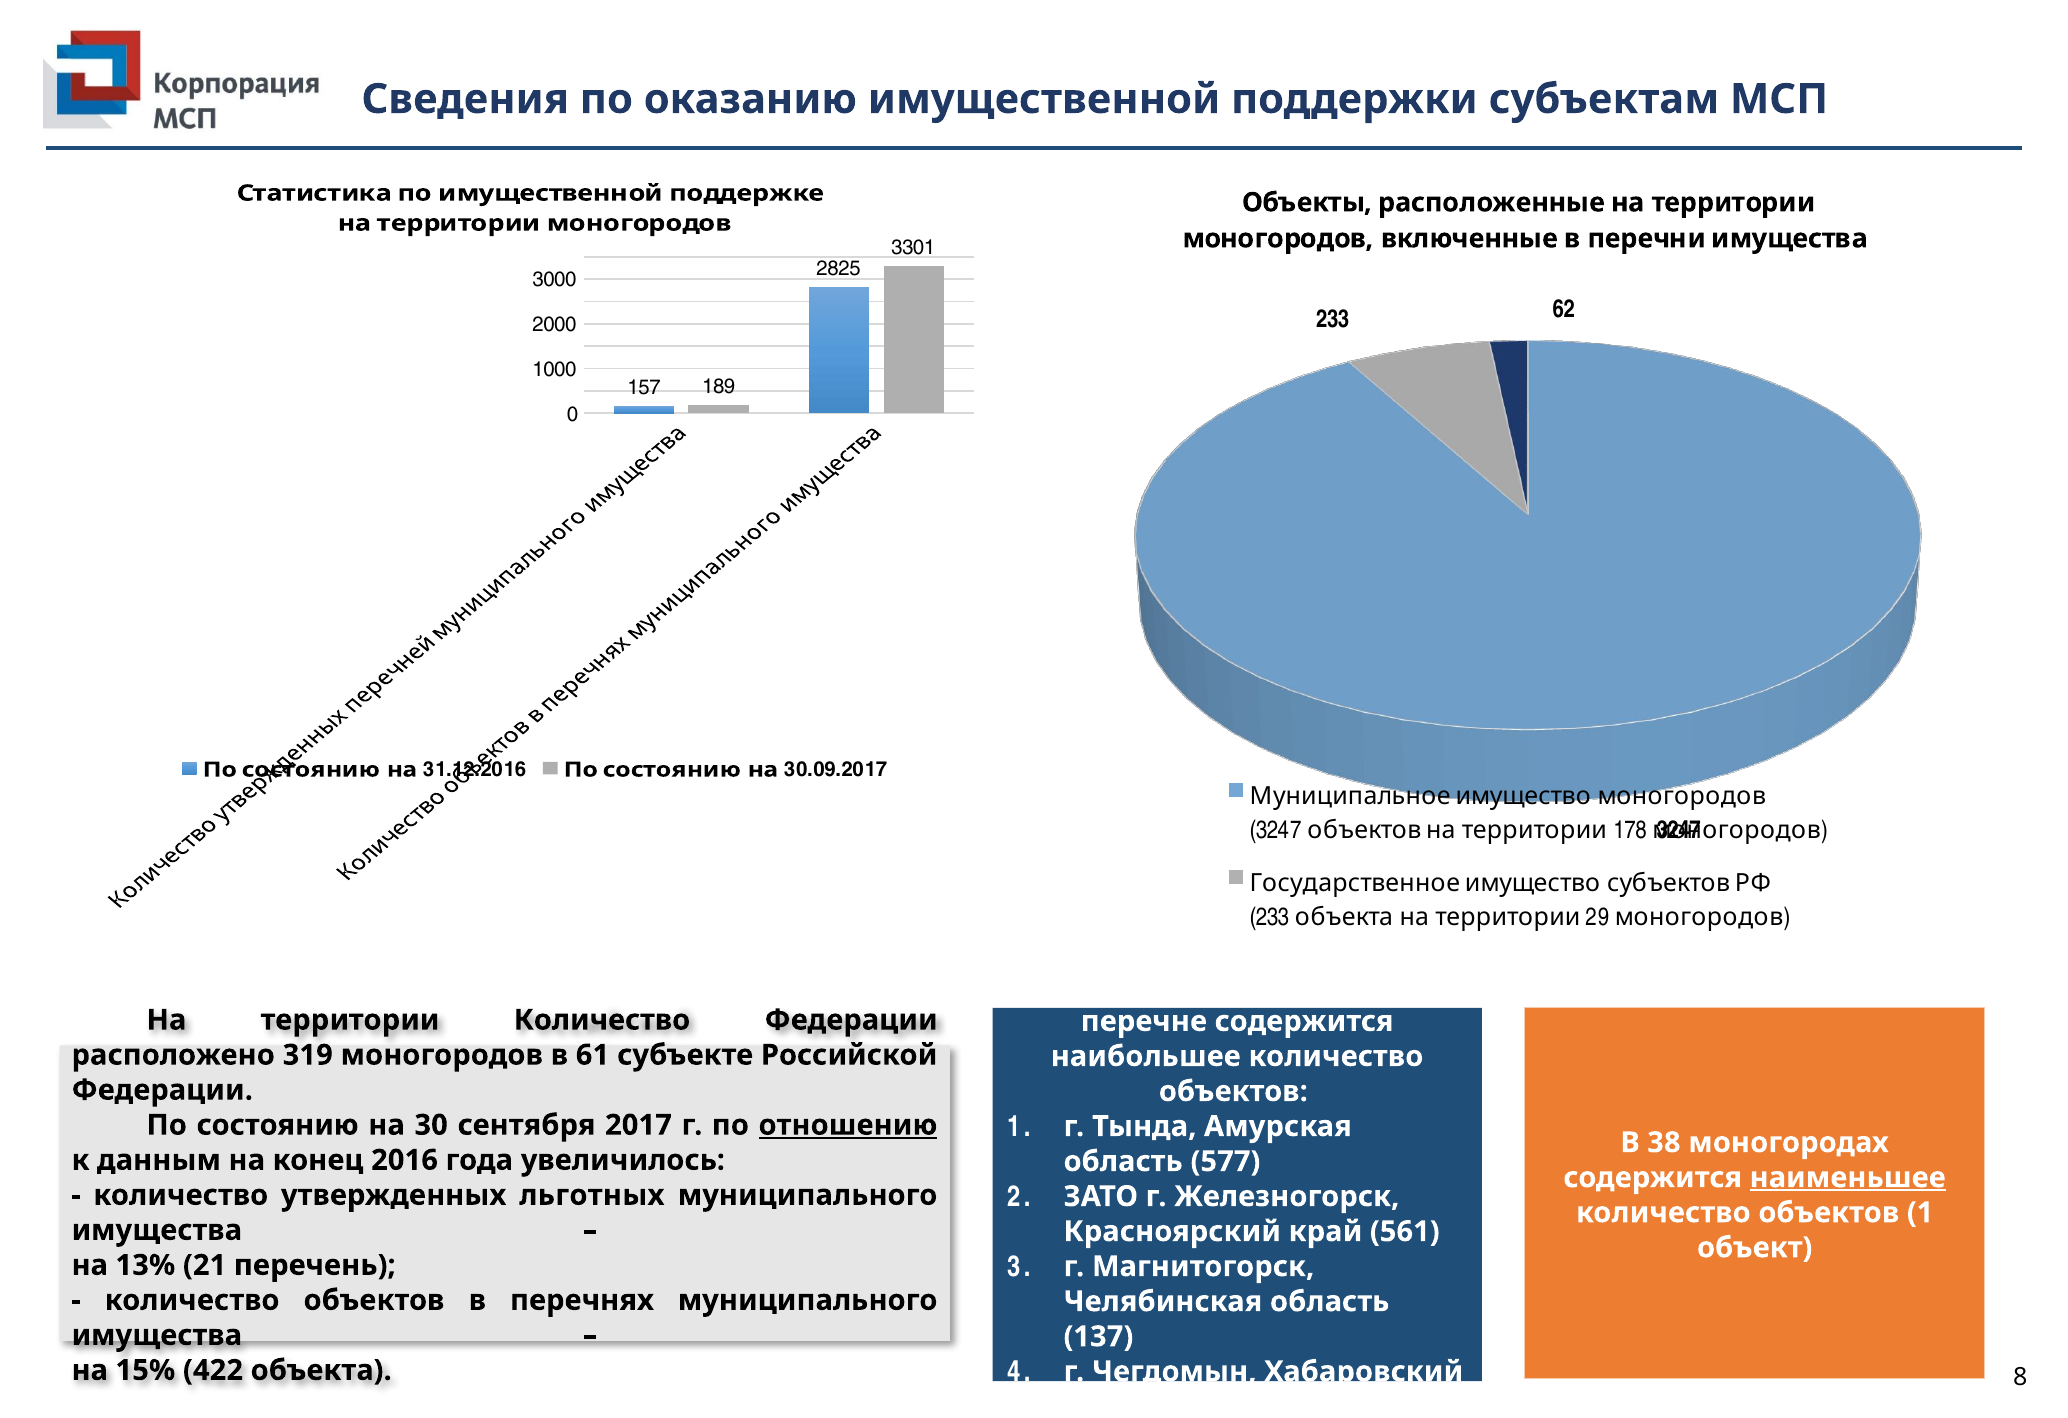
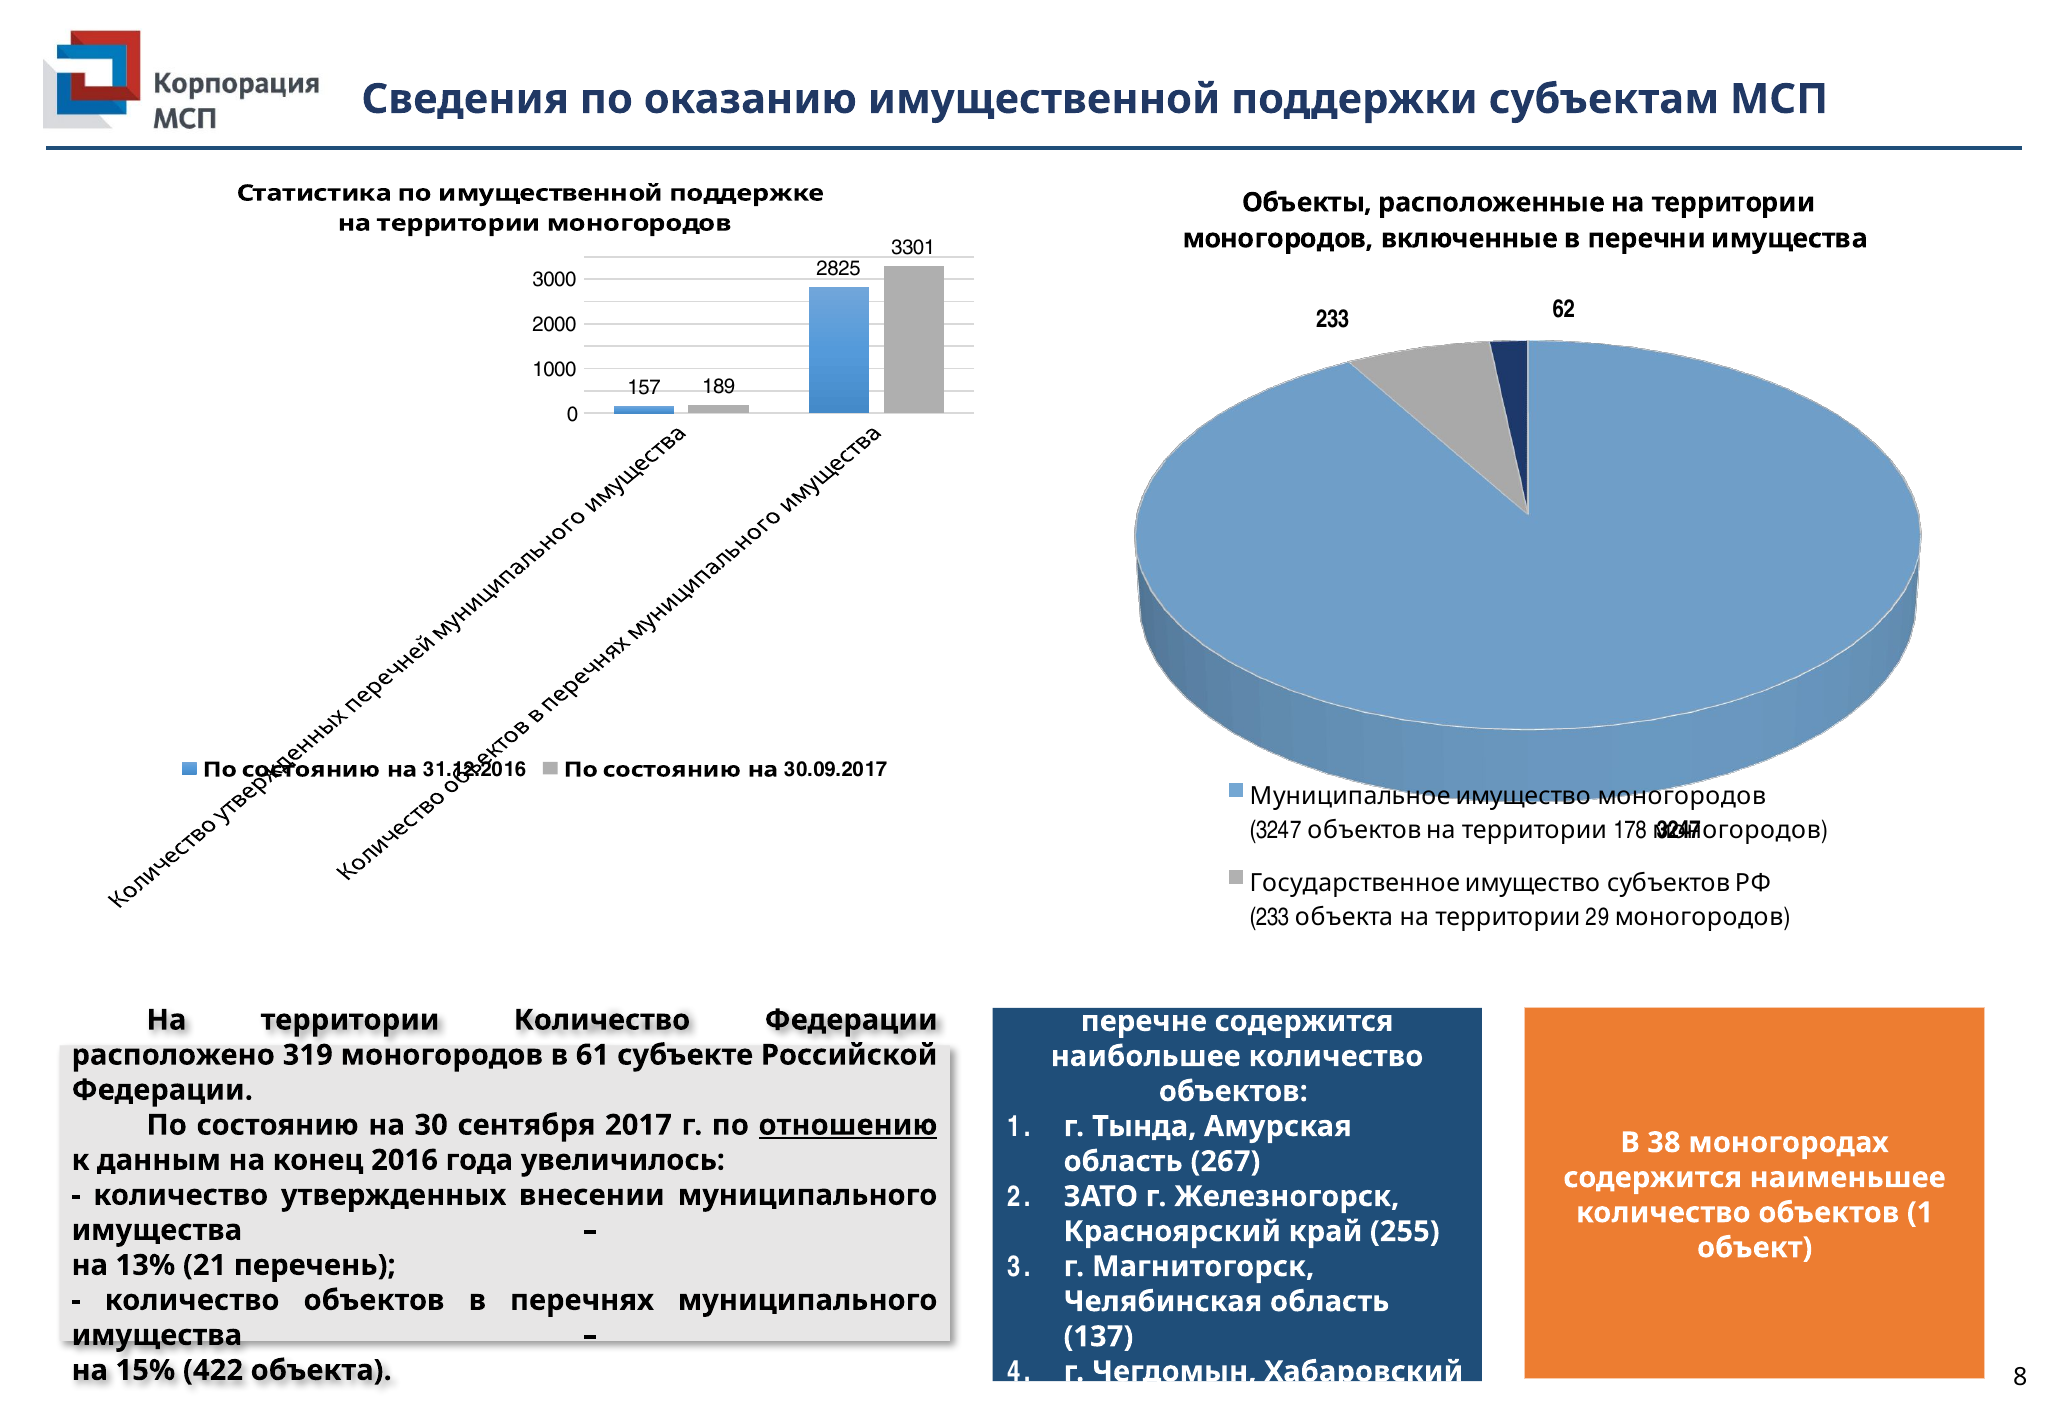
577: 577 -> 267 (1225, 1162)
наименьшее underline: present -> none (1848, 1178)
льготных: льготных -> внесении (592, 1195)
561: 561 -> 255 (1405, 1232)
